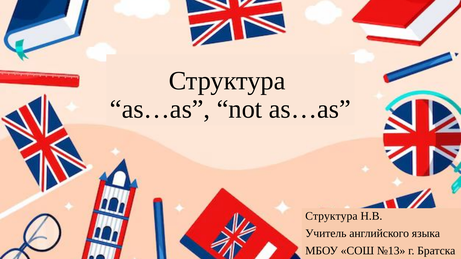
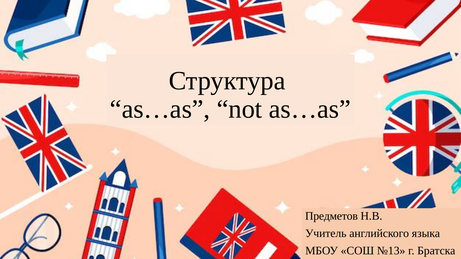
Структура: Структура -> Предметов (332, 216)
